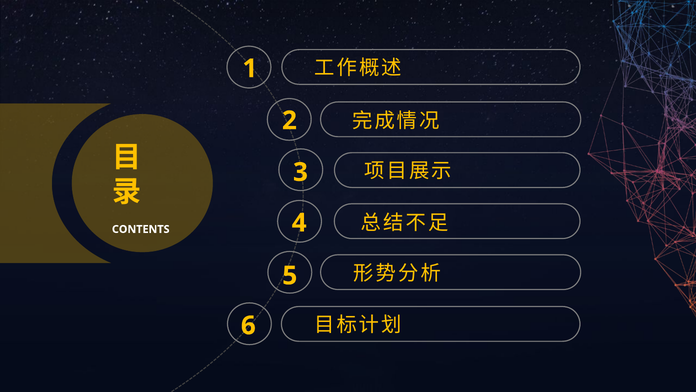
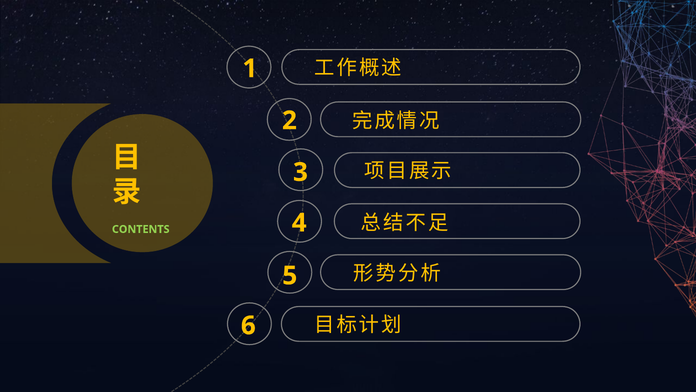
CONTENTS colour: white -> light green (141, 229)
